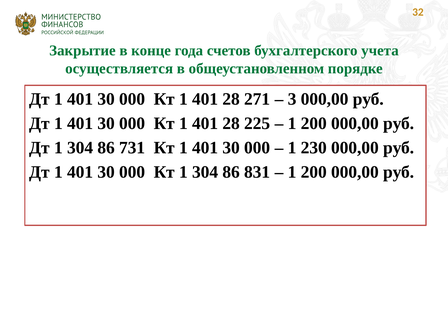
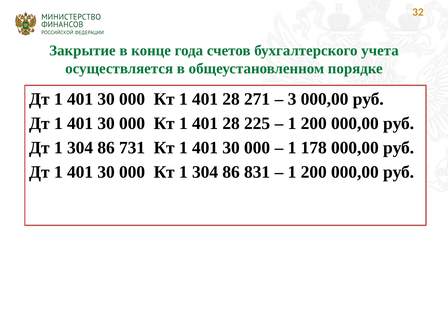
230: 230 -> 178 (314, 148)
